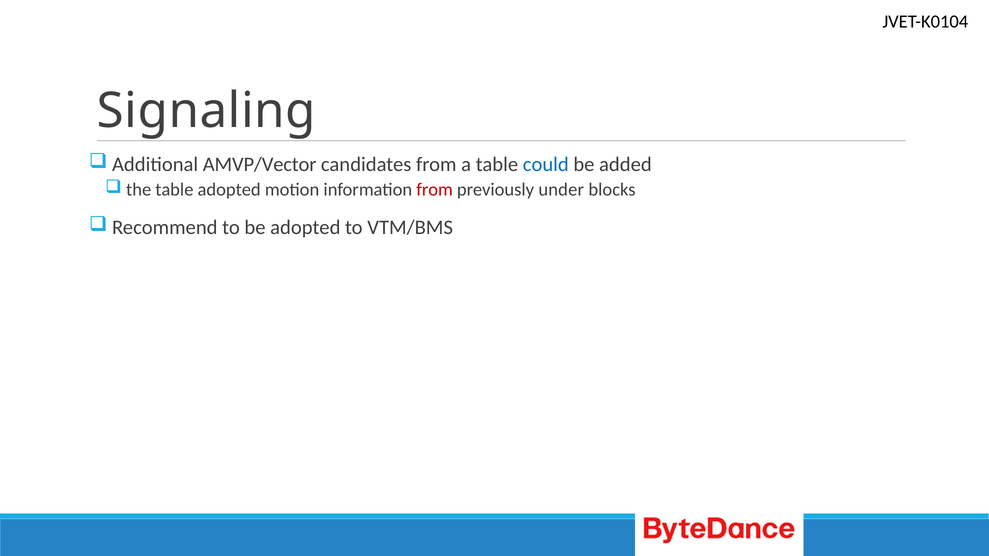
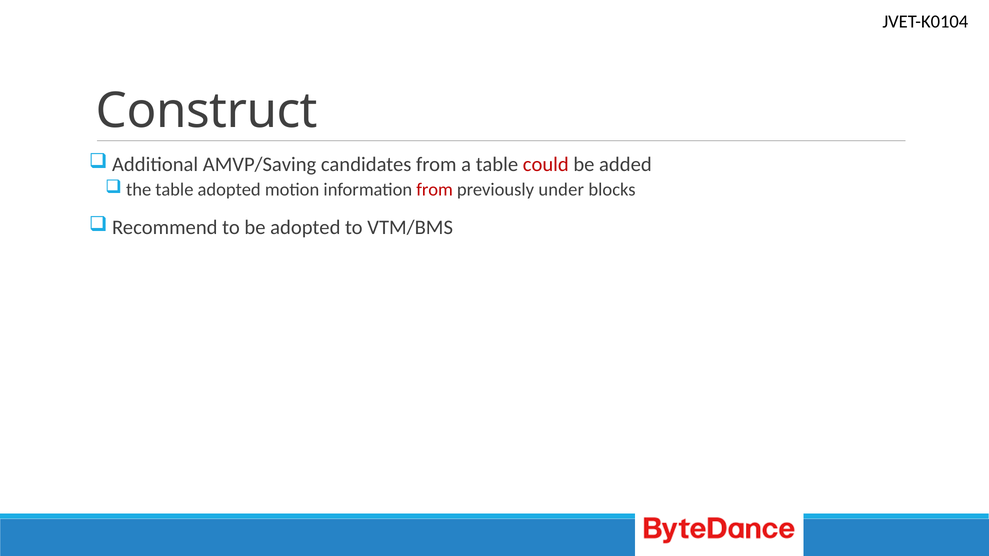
Signaling: Signaling -> Construct (207, 111)
AMVP/Vector: AMVP/Vector -> AMVP/Saving (260, 164)
could colour: blue -> red (546, 164)
